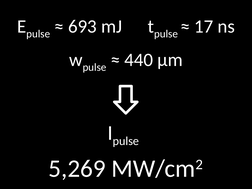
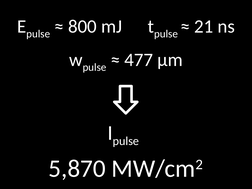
693: 693 -> 800 (82, 26)
17: 17 -> 21 (204, 26)
440: 440 -> 477 (139, 60)
5,269: 5,269 -> 5,870 (77, 169)
